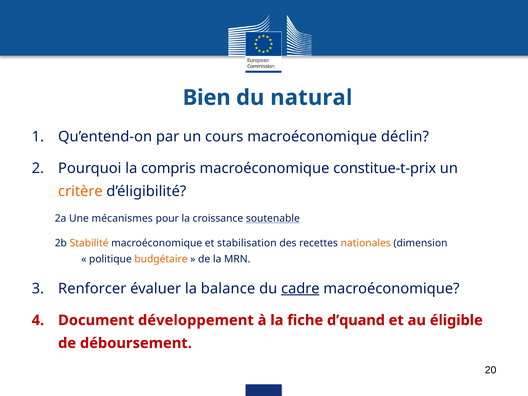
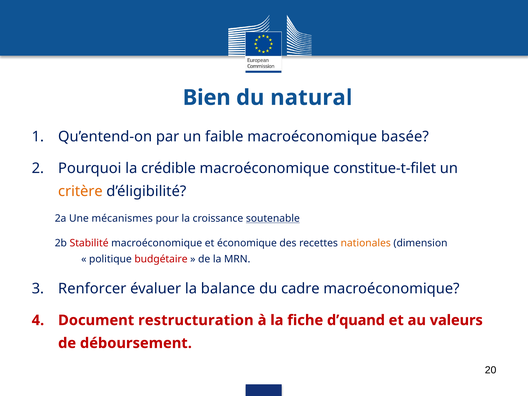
cours: cours -> faible (224, 137)
déclin: déclin -> basée (405, 137)
compris: compris -> crédible (168, 168)
constitue-t-prix: constitue-t-prix -> constitue-t-filet (385, 168)
Stabilité colour: orange -> red (89, 243)
stabilisation: stabilisation -> économique (247, 243)
budgétaire colour: orange -> red (161, 259)
cadre underline: present -> none (300, 289)
développement: développement -> restructuration (196, 320)
éligible: éligible -> valeurs (456, 320)
